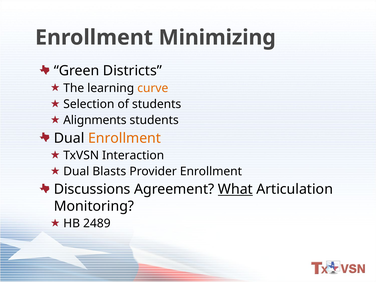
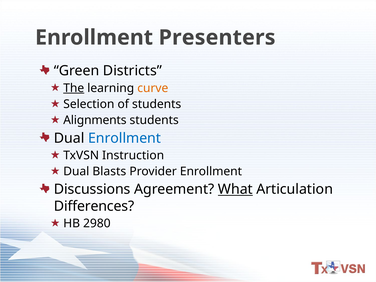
Minimizing: Minimizing -> Presenters (217, 38)
The underline: none -> present (74, 88)
Enrollment colour: orange -> blue (125, 138)
Interaction: Interaction -> Instruction (133, 155)
Monitoring: Monitoring -> Differences (94, 206)
2489: 2489 -> 2980 (97, 223)
